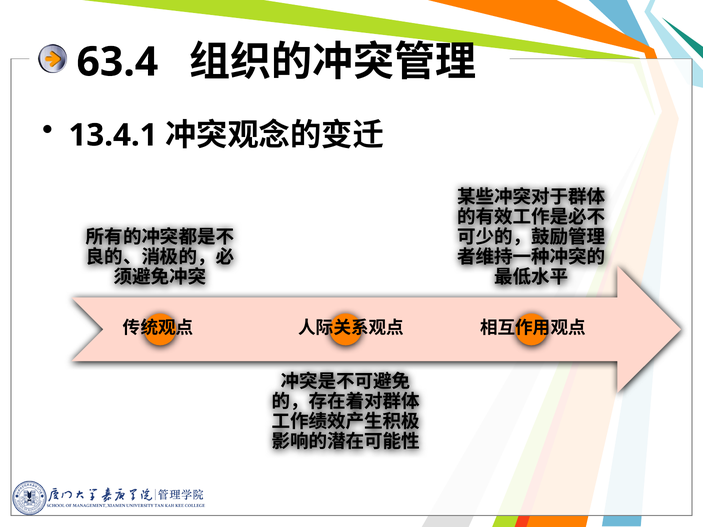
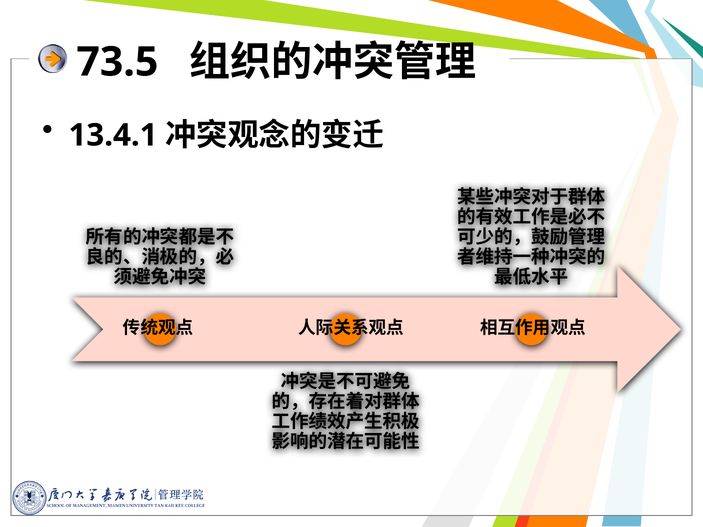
63.4: 63.4 -> 73.5 (117, 62)
